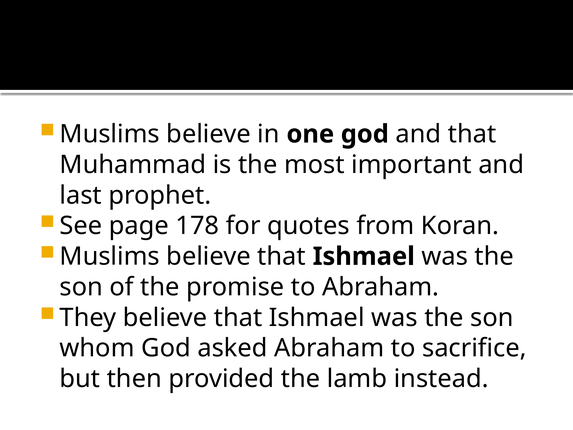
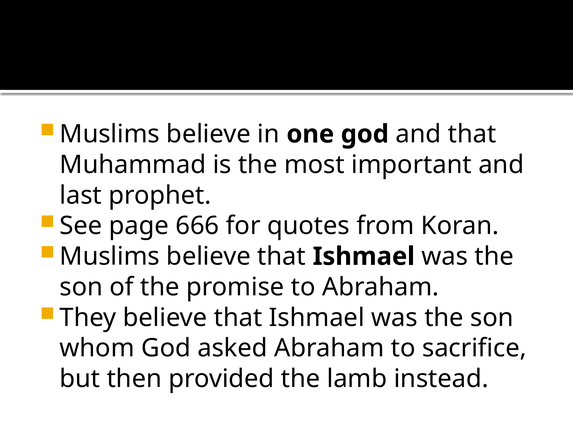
178: 178 -> 666 (197, 226)
